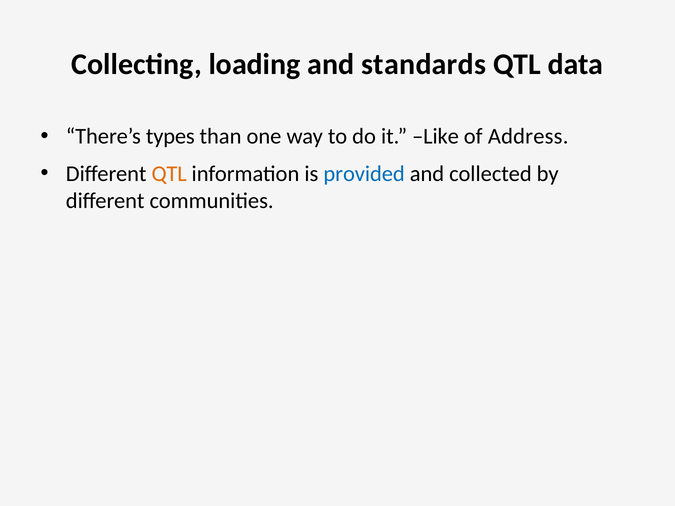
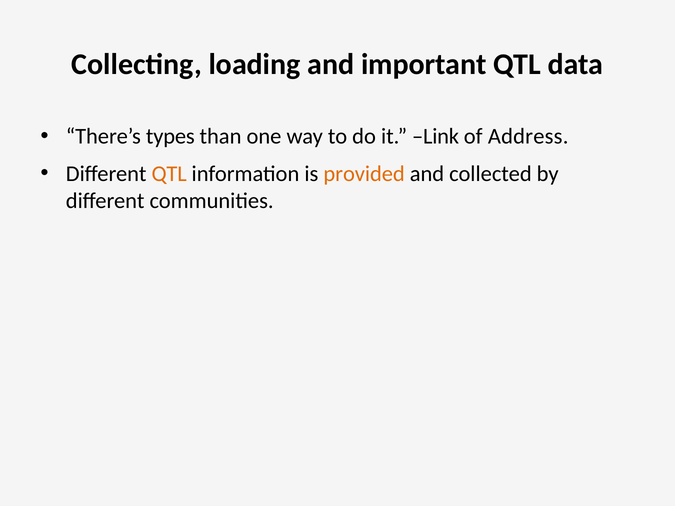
standards: standards -> important (424, 65)
Like: Like -> Link (436, 137)
provided colour: blue -> orange (364, 174)
